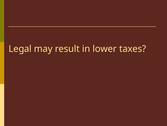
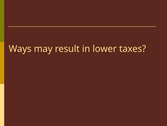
Legal: Legal -> Ways (20, 49)
